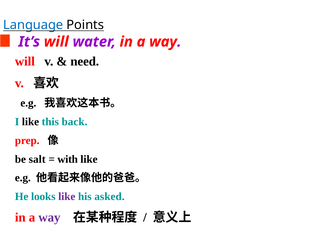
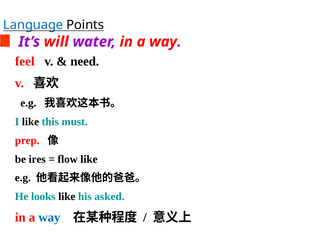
will: will -> feel (25, 61)
back: back -> must (75, 121)
salt: salt -> ires (37, 159)
with: with -> flow (68, 159)
like colour: purple -> black (67, 196)
way colour: purple -> blue (49, 217)
